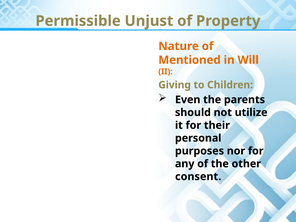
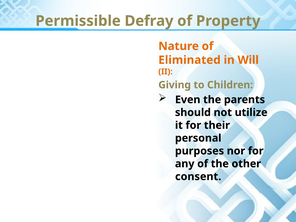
Unjust: Unjust -> Defray (149, 21)
Mentioned: Mentioned -> Eliminated (189, 60)
